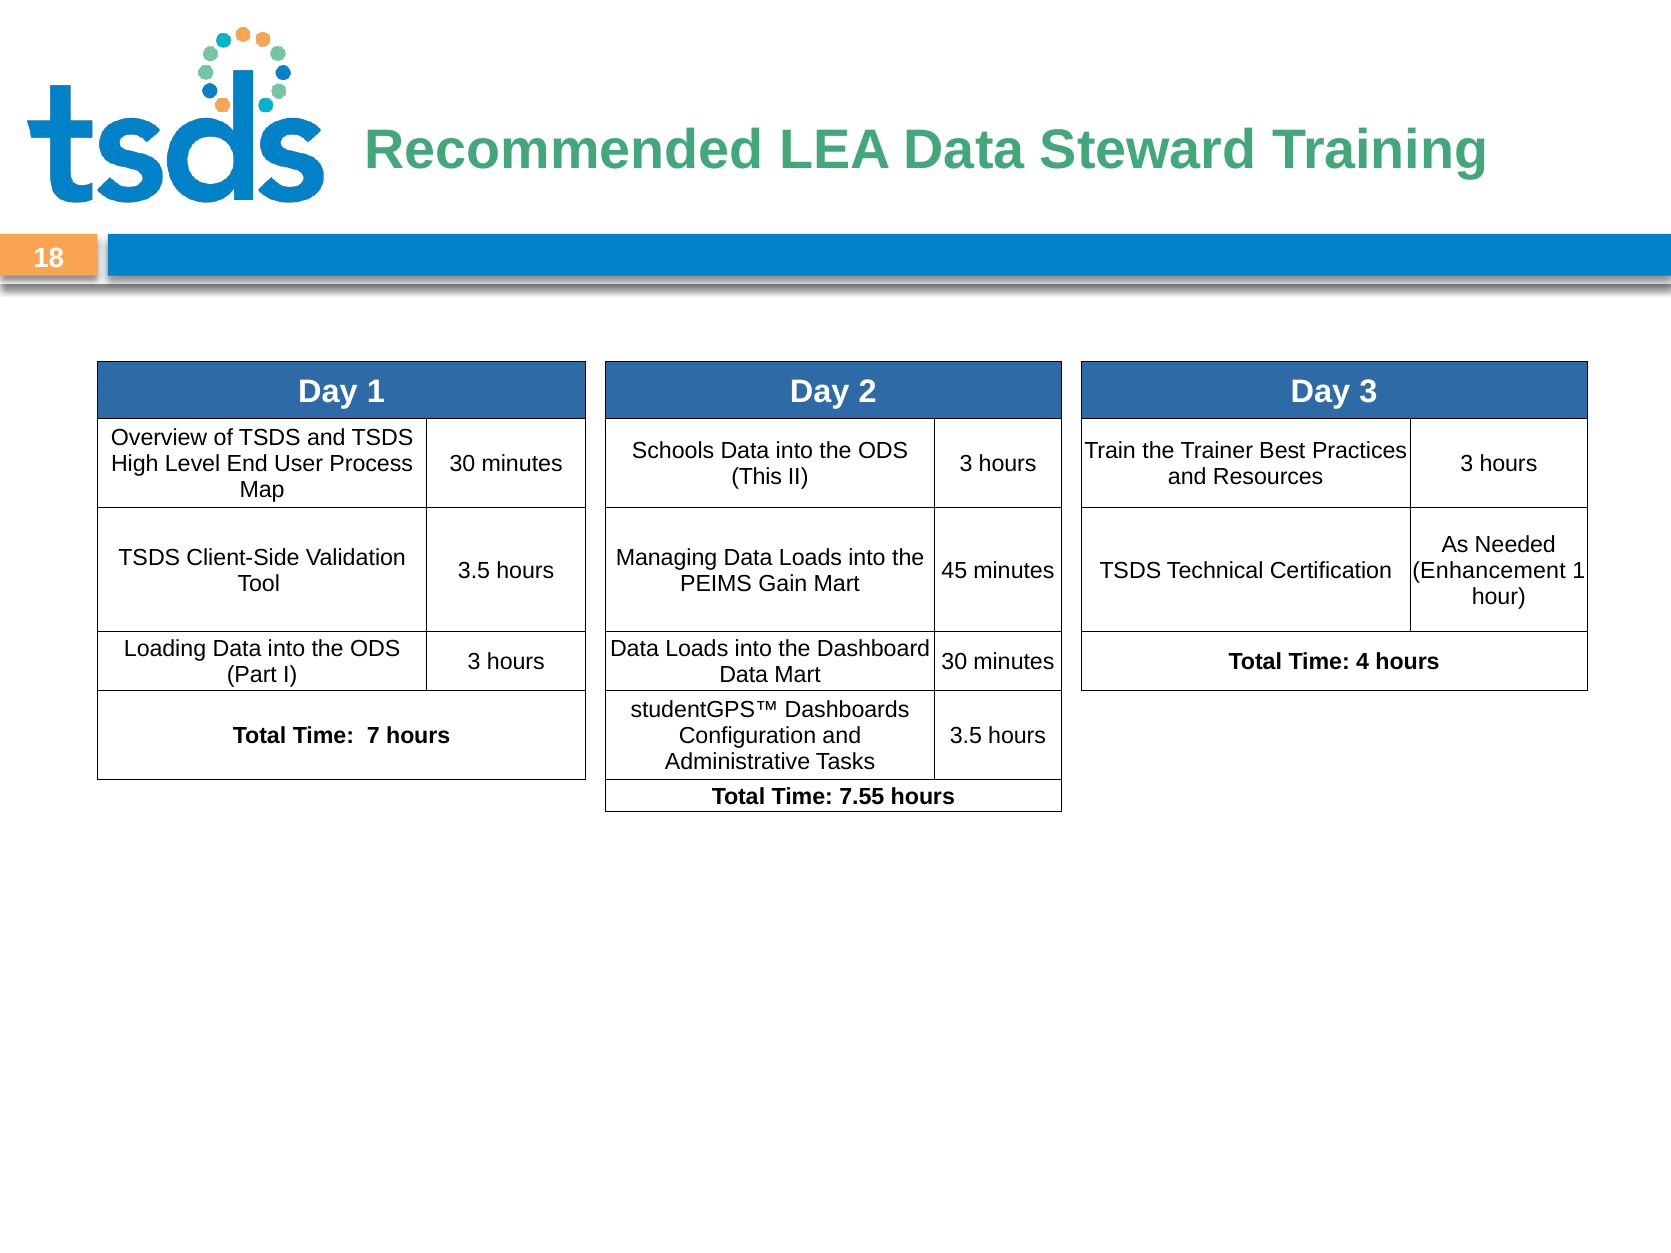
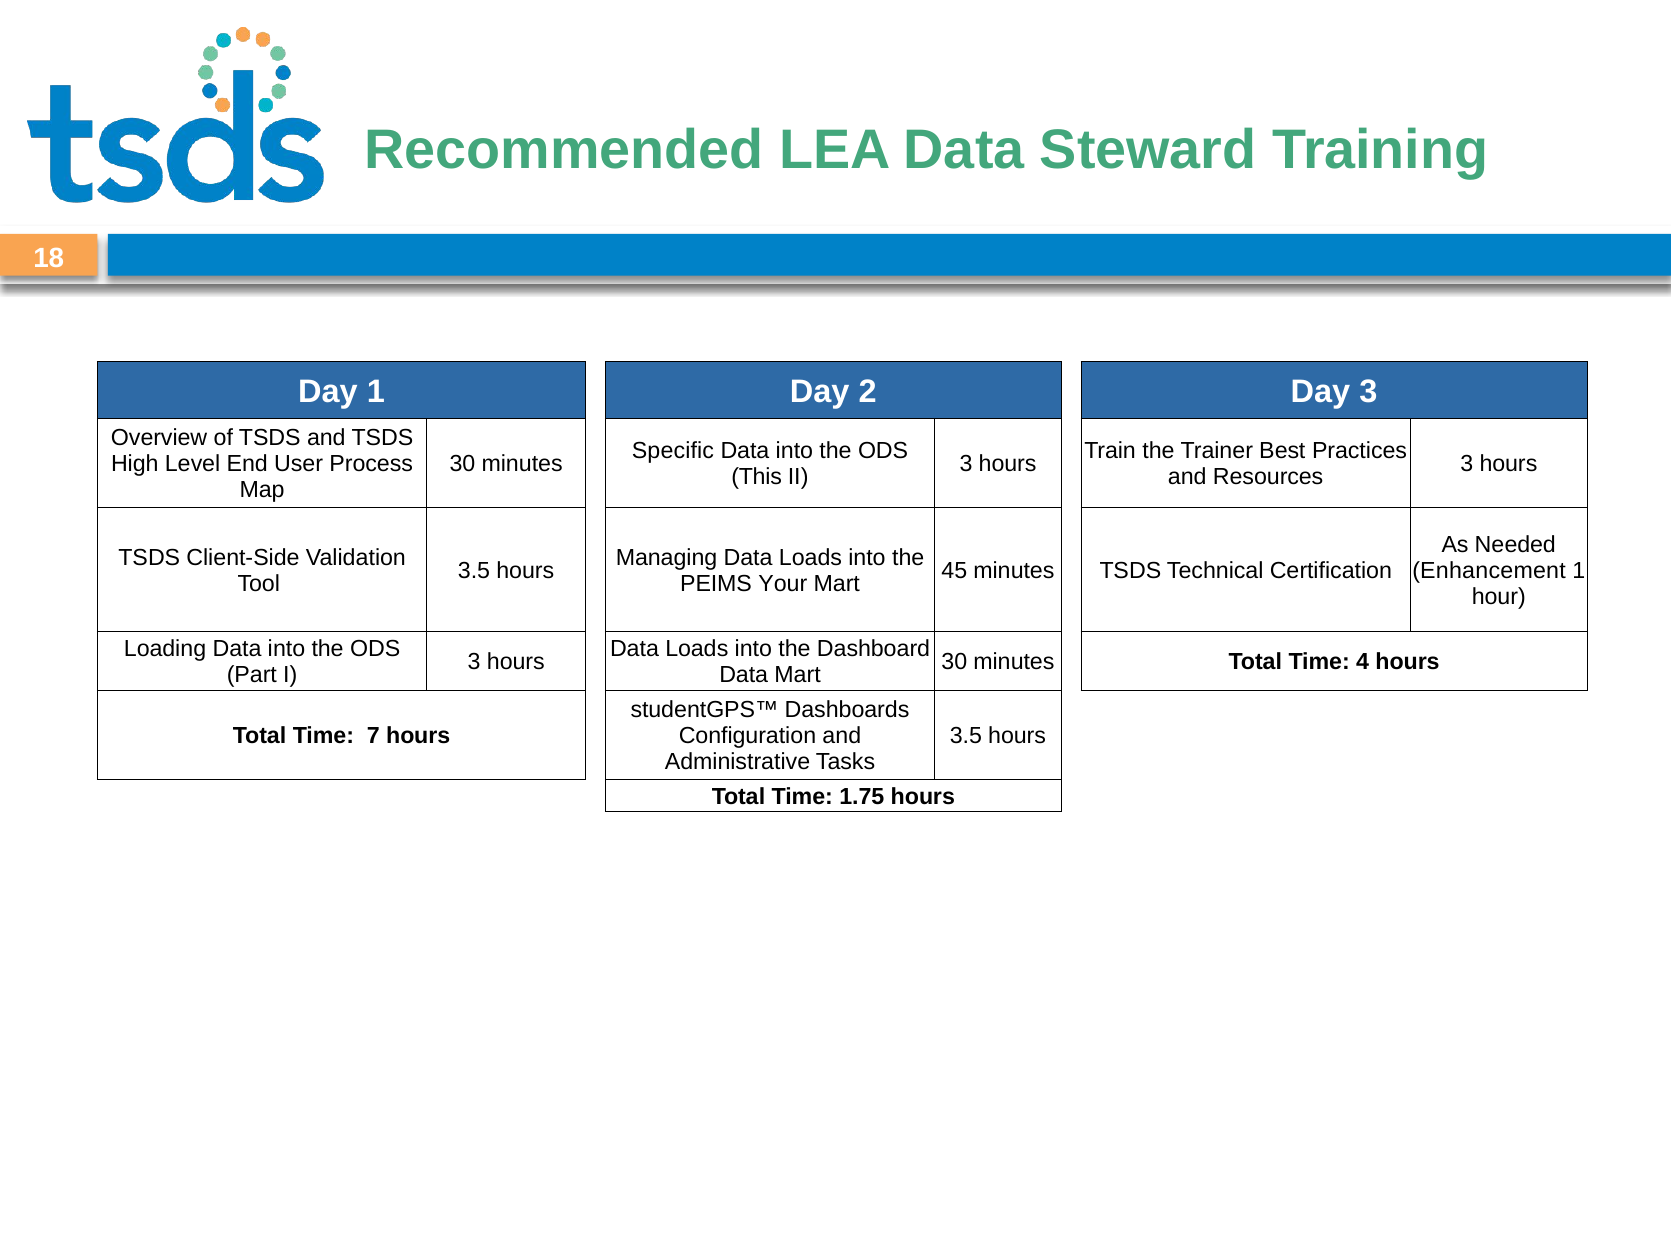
Schools: Schools -> Specific (673, 451)
Gain: Gain -> Your (783, 584)
7.55: 7.55 -> 1.75 (862, 797)
